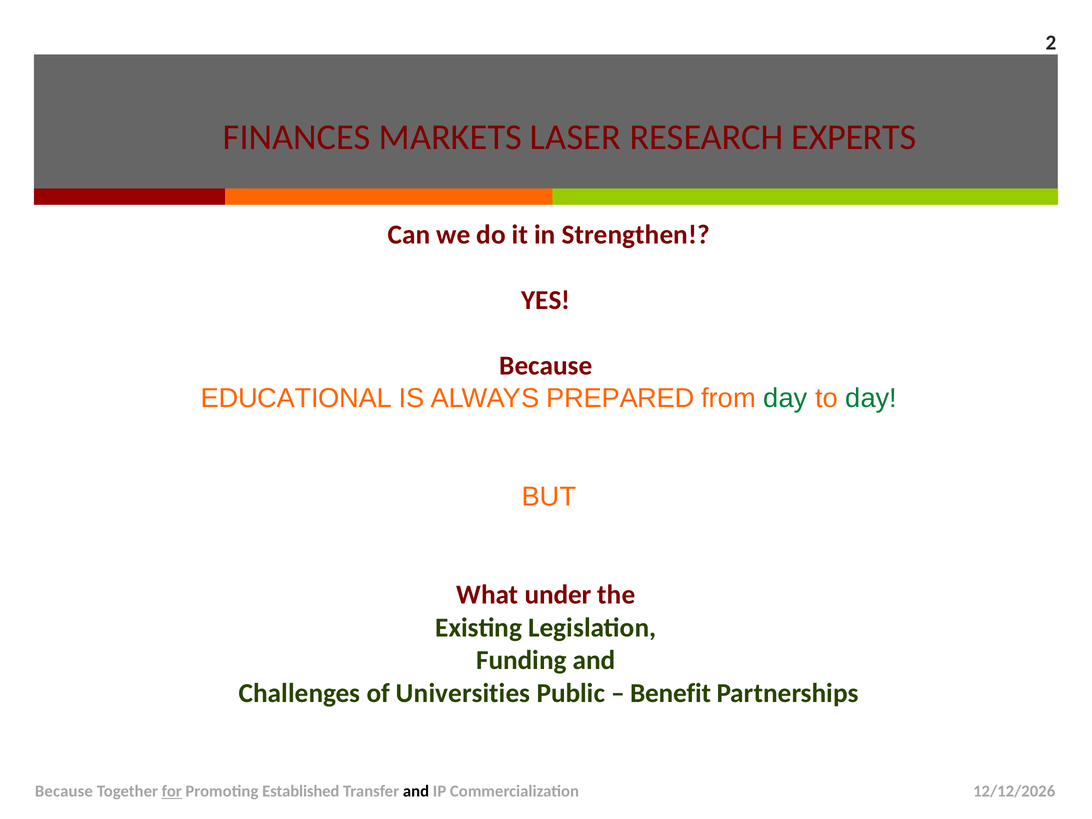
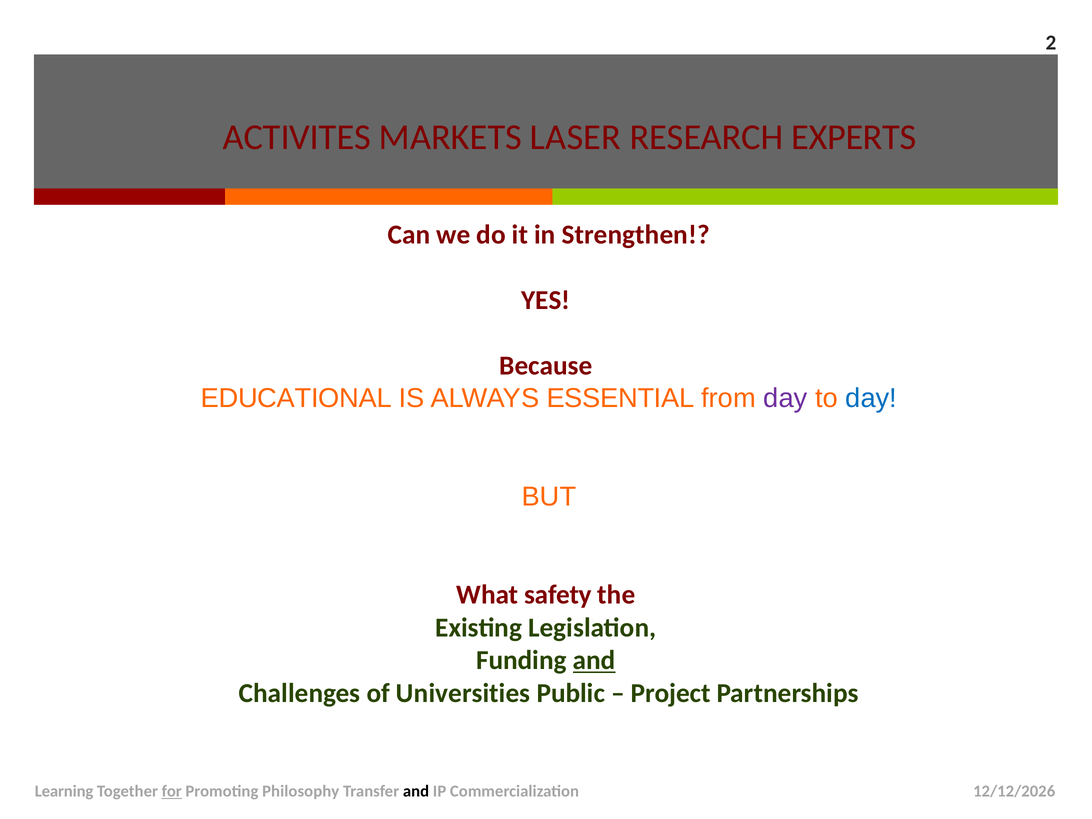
FINANCES: FINANCES -> ACTIVITES (297, 137)
PREPARED: PREPARED -> ESSENTIAL (620, 398)
day colour: green -> purple (785, 398)
day colour: green -> blue (871, 398)
under: under -> safety (558, 595)
and underline: none -> present (594, 660)
Benefit: Benefit -> Project (671, 693)
Because: Because -> Learning (64, 791)
Established: Established -> Philosophy (301, 791)
